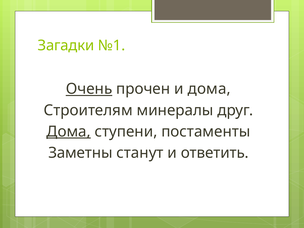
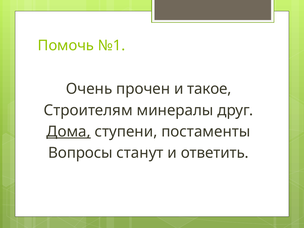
Загадки: Загадки -> Помочь (66, 46)
Очень underline: present -> none (89, 89)
и дома: дома -> такое (209, 89)
Заметны: Заметны -> Вопросы (80, 153)
